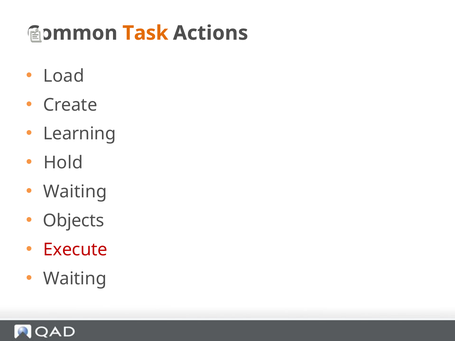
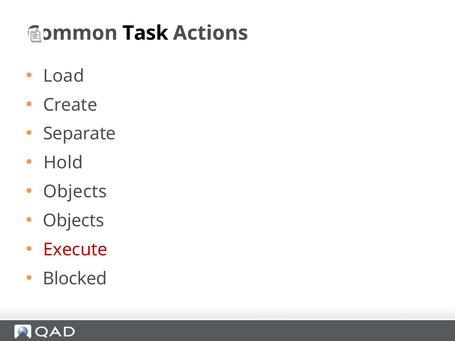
Task colour: orange -> black (145, 33)
Learning: Learning -> Separate (79, 134)
Waiting: Waiting -> Objects (75, 192)
Waiting: Waiting -> Blocked (75, 279)
